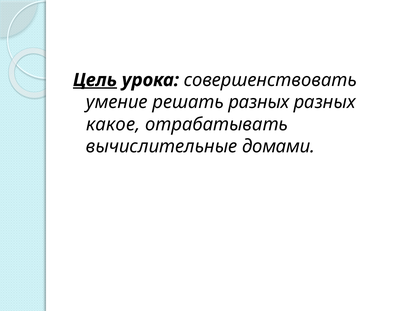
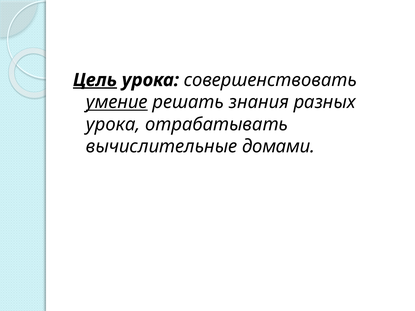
умение underline: none -> present (117, 102)
решать разных: разных -> знания (259, 102)
какое: какое -> урока (113, 124)
